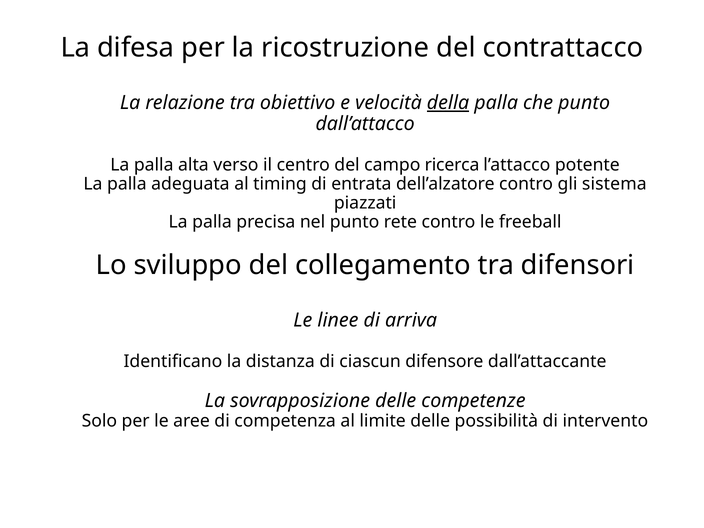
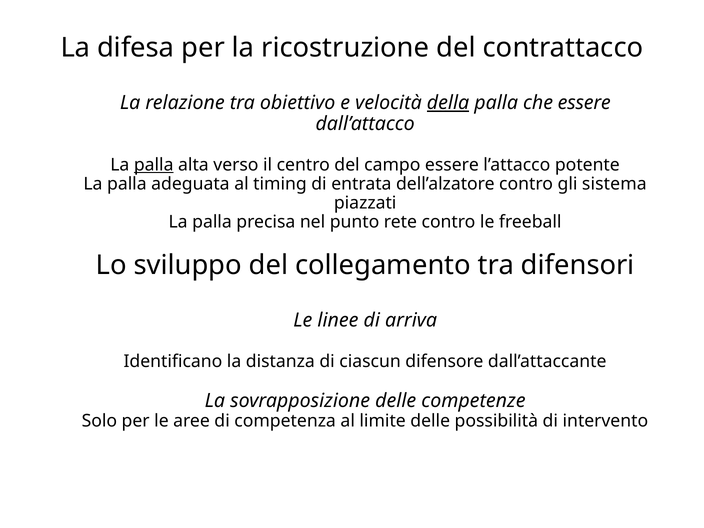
che punto: punto -> essere (584, 103)
palla underline: none -> present (154, 165)
campo ricerca: ricerca -> essere (452, 165)
